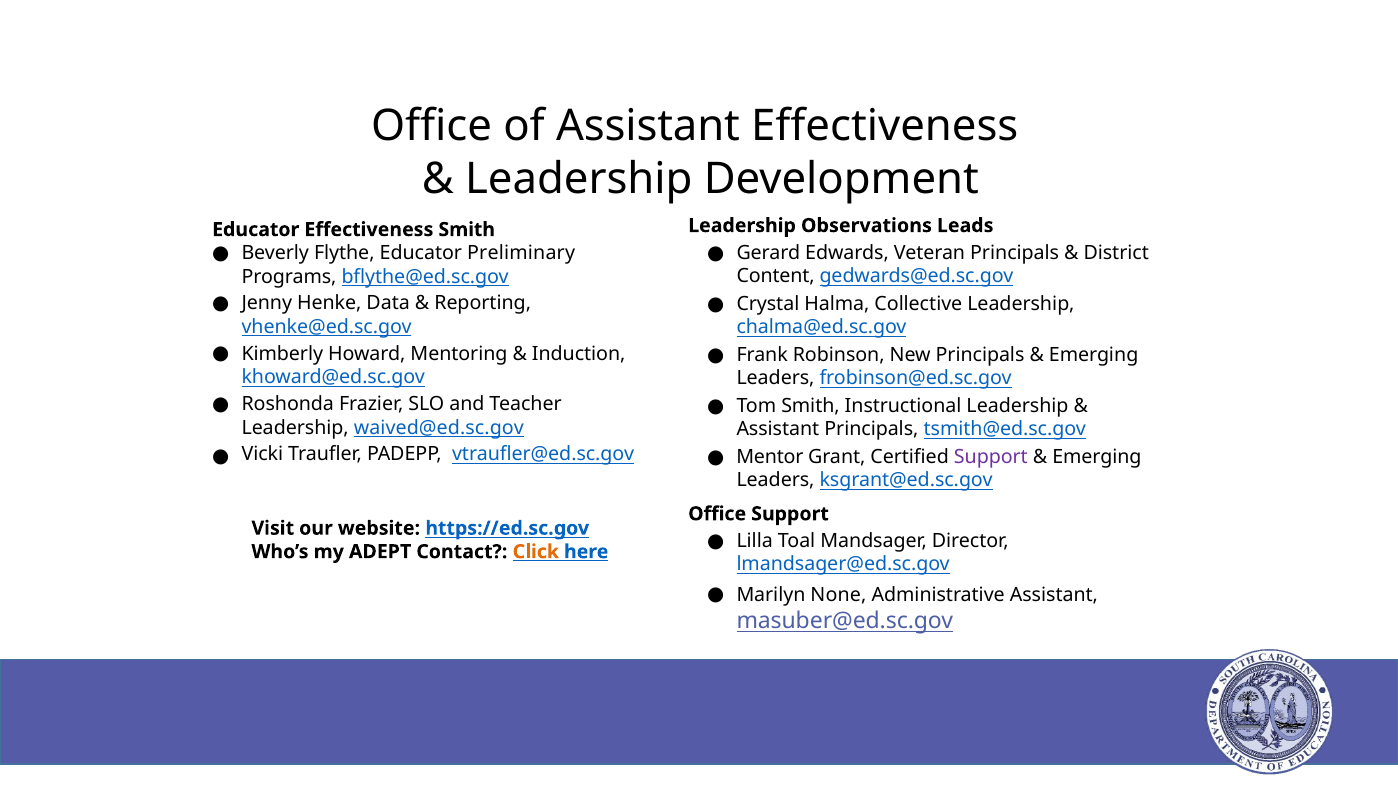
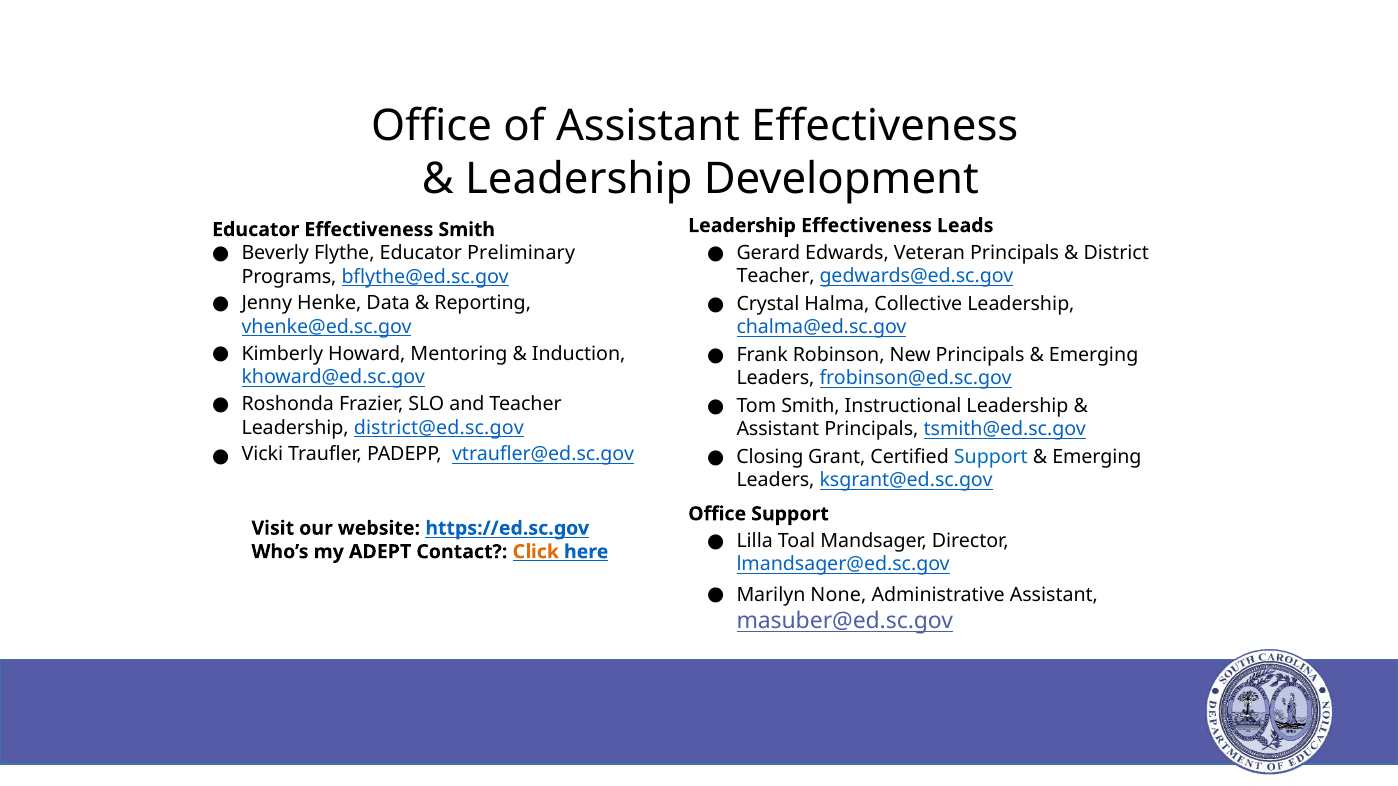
Leadership Observations: Observations -> Effectiveness (866, 226)
Content: Content -> Teacher (776, 276)
waived@ed.sc.gov: waived@ed.sc.gov -> district@ed.sc.gov (439, 428)
Mentor: Mentor -> Closing (770, 457)
Support colour: purple -> blue (991, 457)
